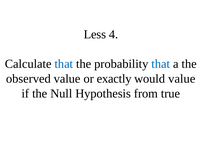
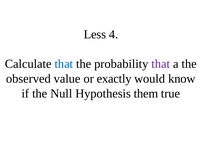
that colour: blue -> purple (161, 64)
would value: value -> know (182, 79)
from: from -> them (146, 94)
